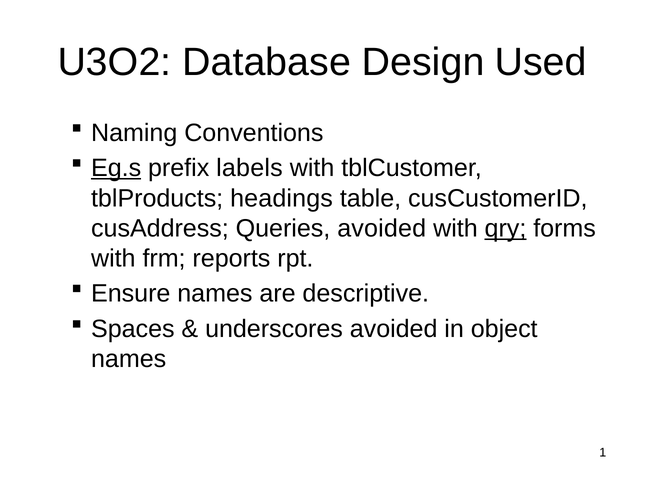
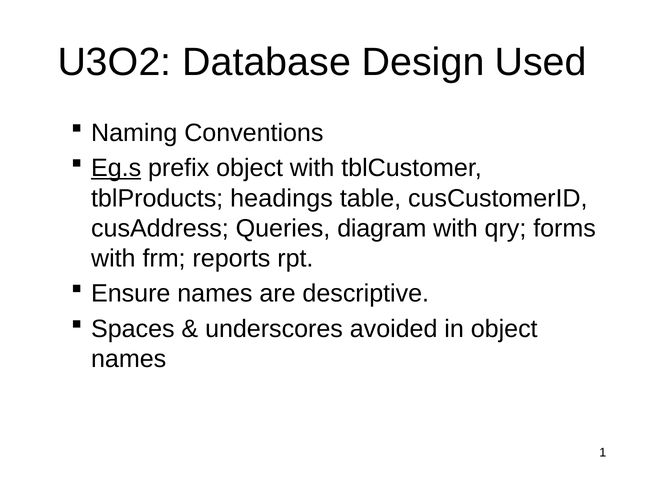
prefix labels: labels -> object (250, 168)
Queries avoided: avoided -> diagram (382, 228)
qry underline: present -> none (505, 228)
